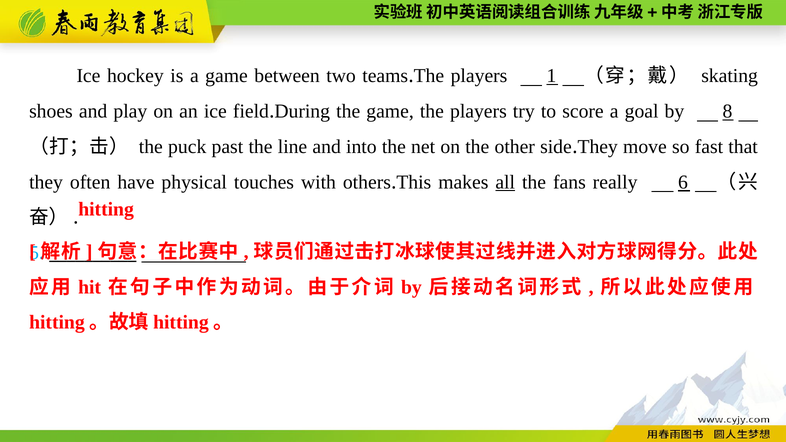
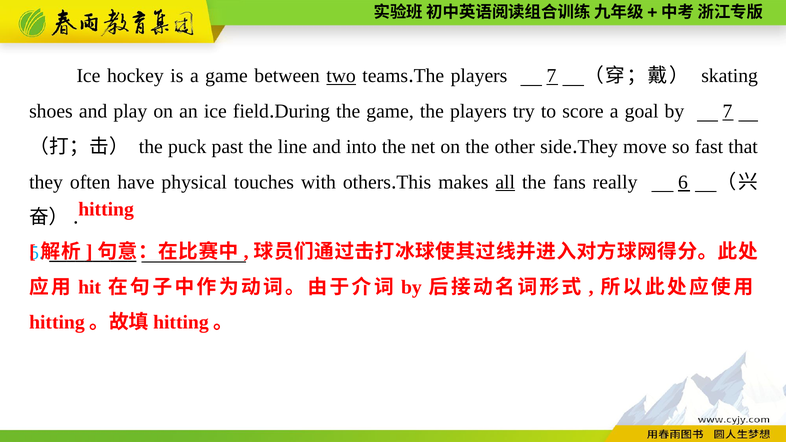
two underline: none -> present (341, 76)
players 1: 1 -> 7 (551, 76)
by 8: 8 -> 7 (727, 111)
